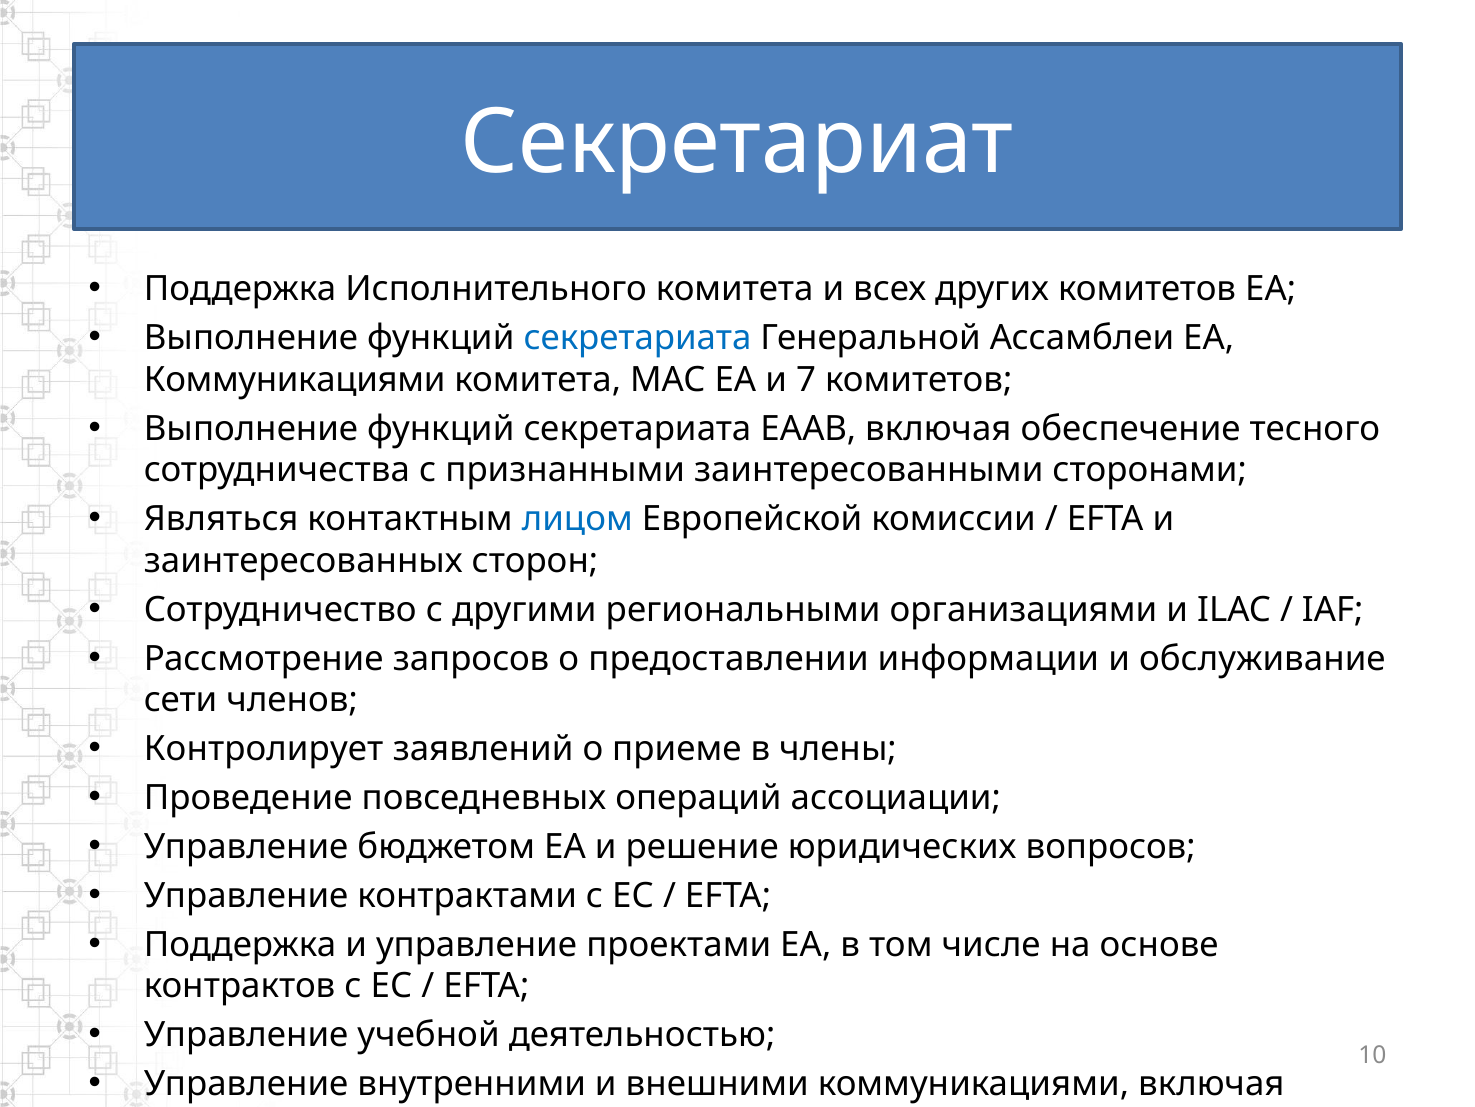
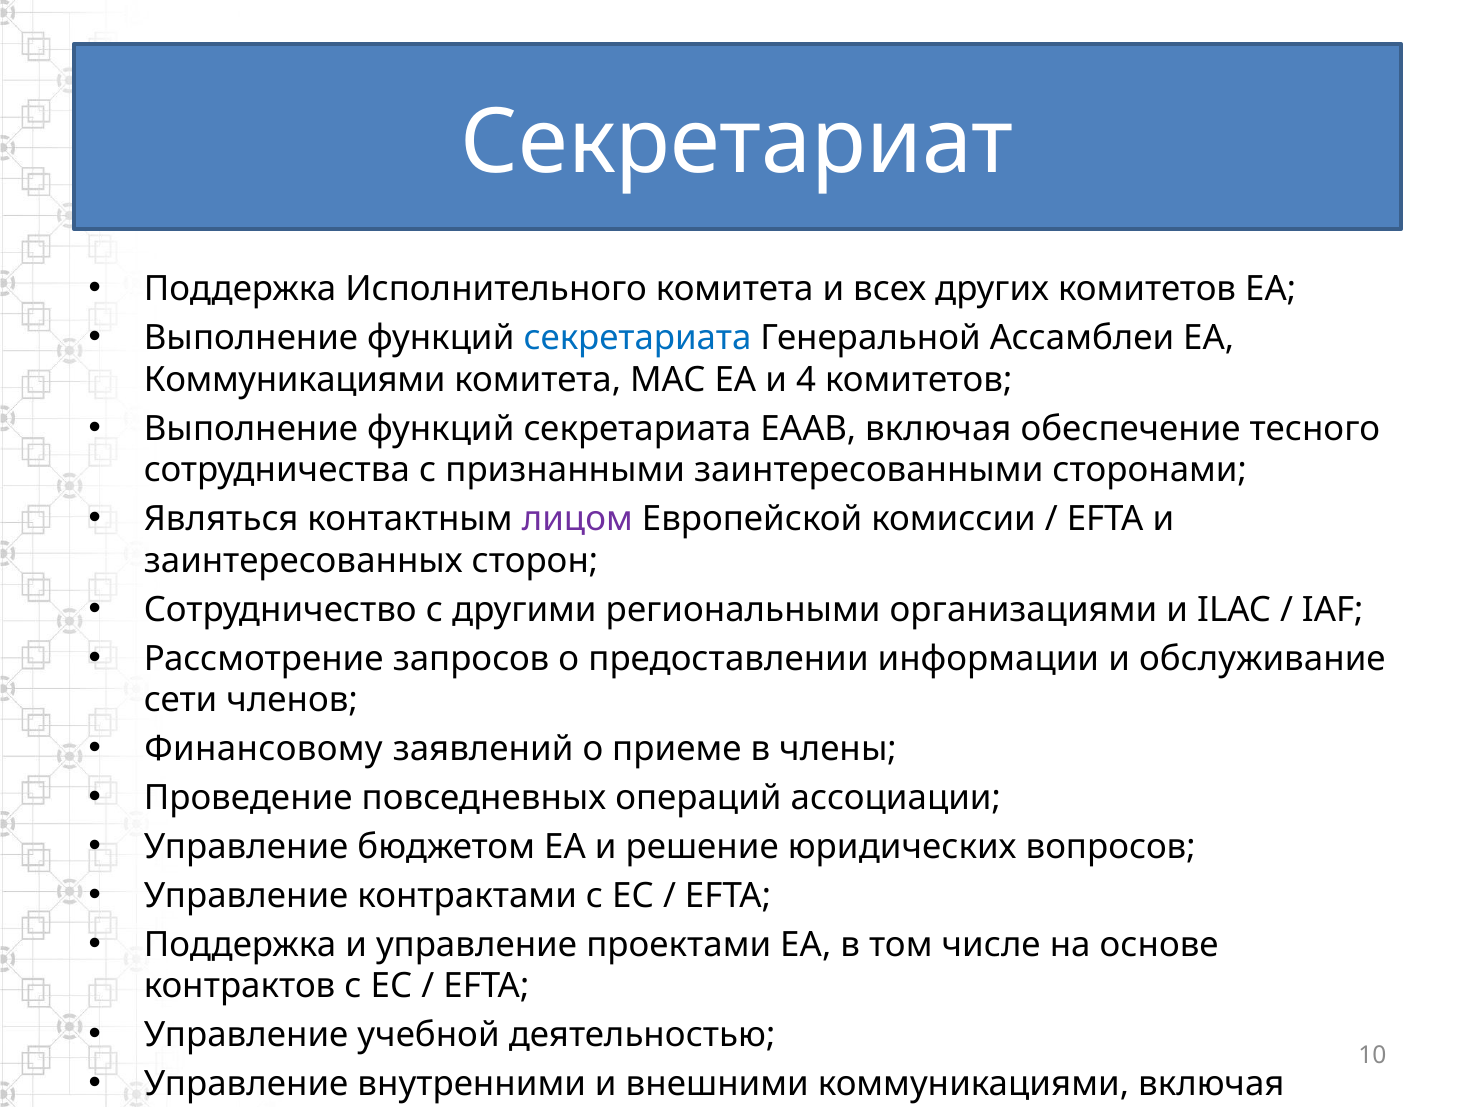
7: 7 -> 4 (806, 379)
лицом colour: blue -> purple (577, 519)
Контролирует: Контролирует -> Финансовому (263, 749)
